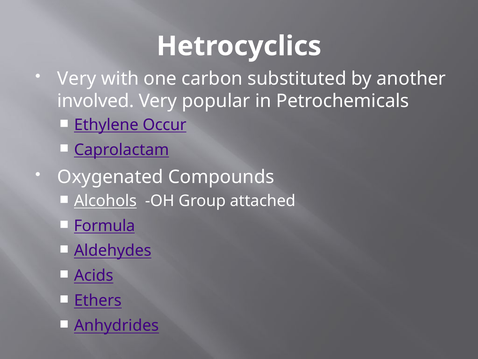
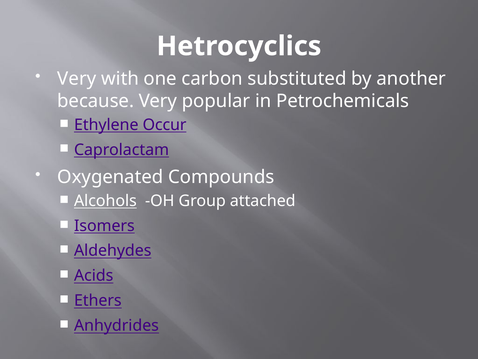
involved: involved -> because (96, 101)
Formula: Formula -> Isomers (104, 225)
